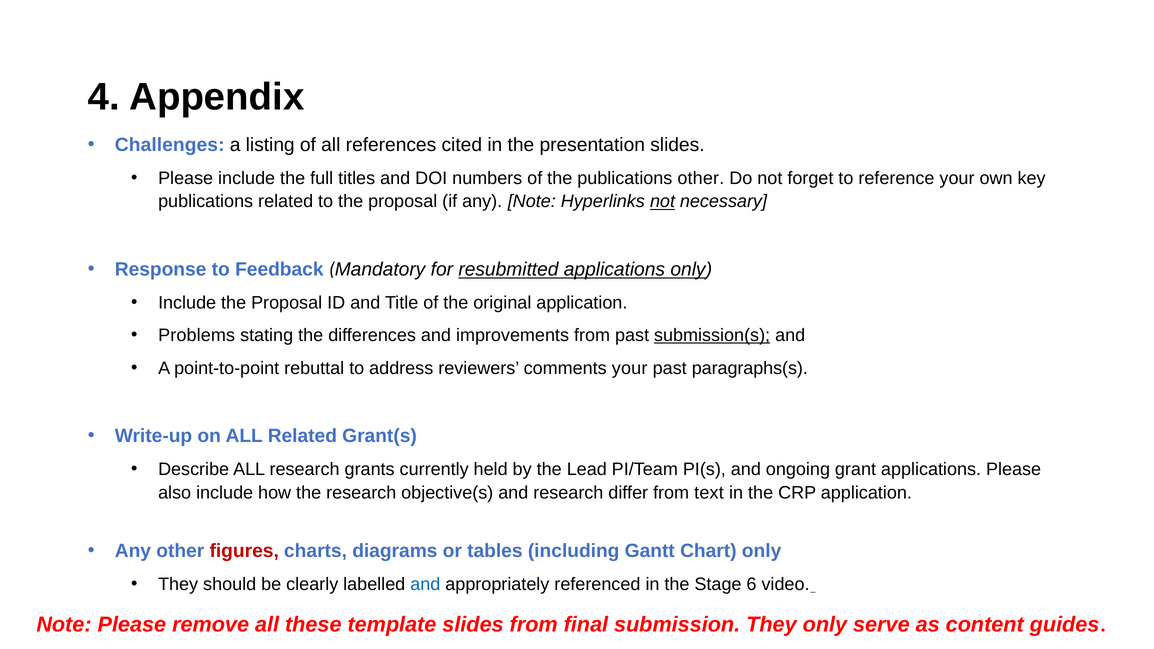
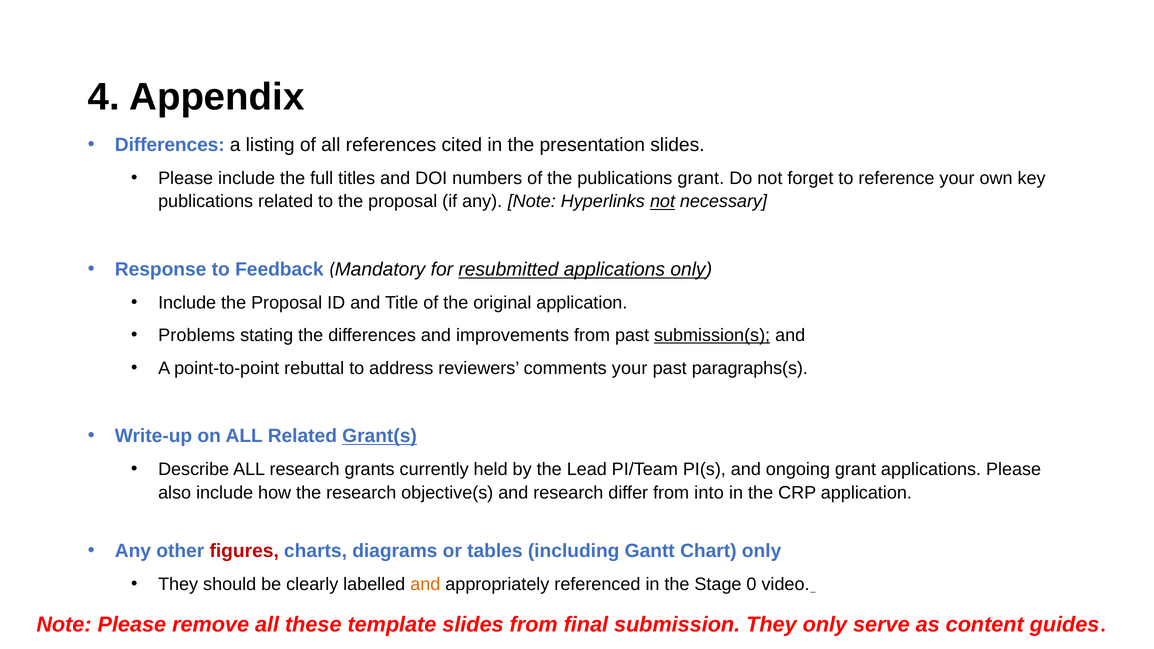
Challenges: Challenges -> Differences (170, 145)
publications other: other -> grant (701, 178)
Grant(s underline: none -> present (380, 436)
text: text -> into (709, 493)
and colour: blue -> orange (425, 584)
6: 6 -> 0 (751, 584)
